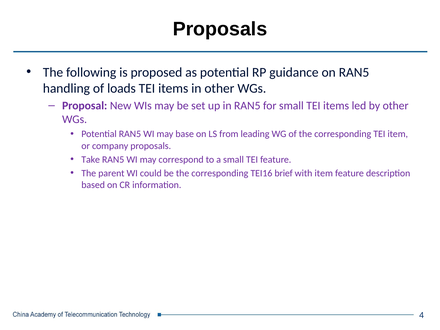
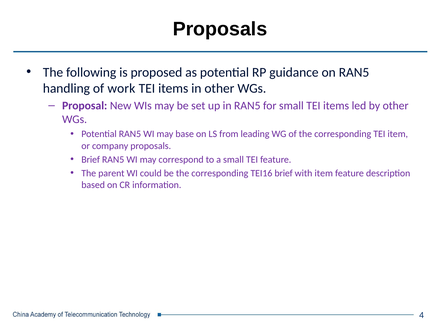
loads: loads -> work (121, 88)
Take: Take -> Brief (91, 159)
